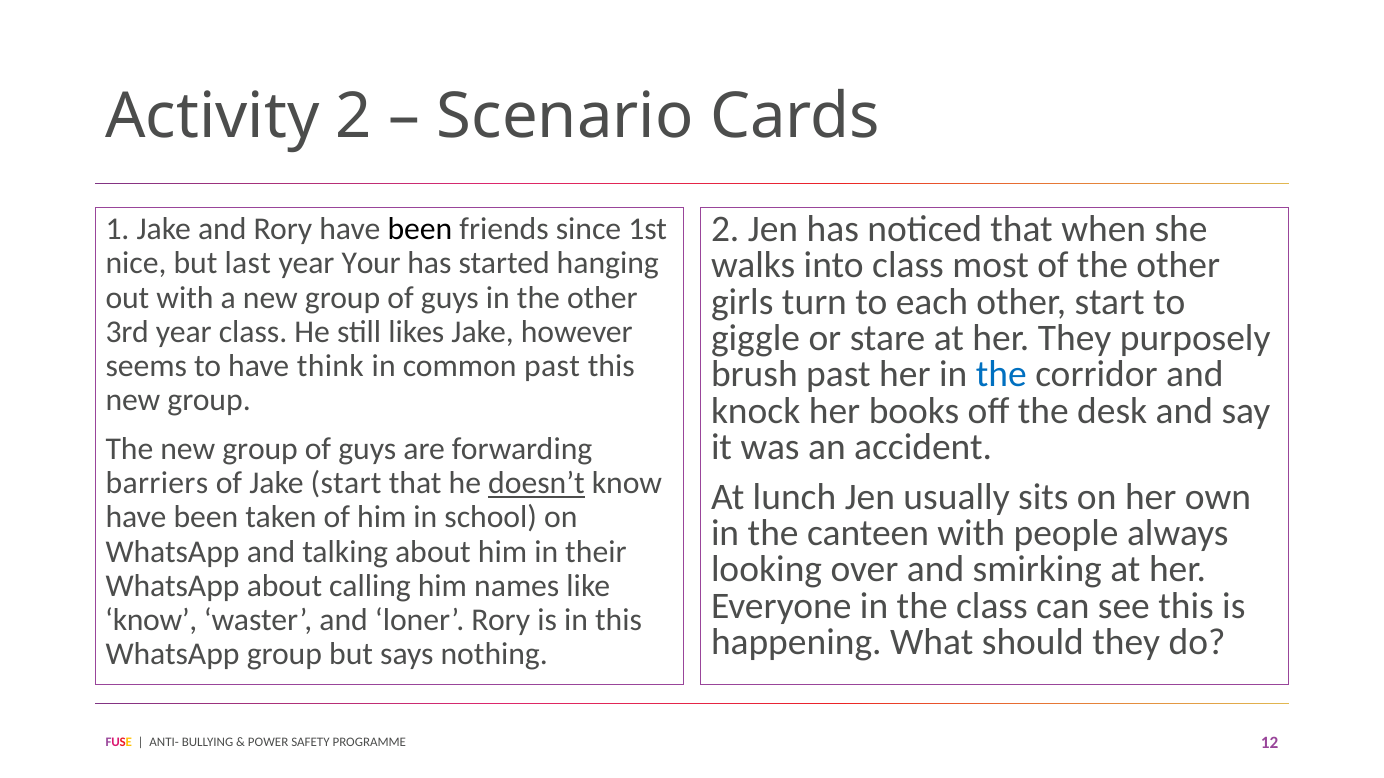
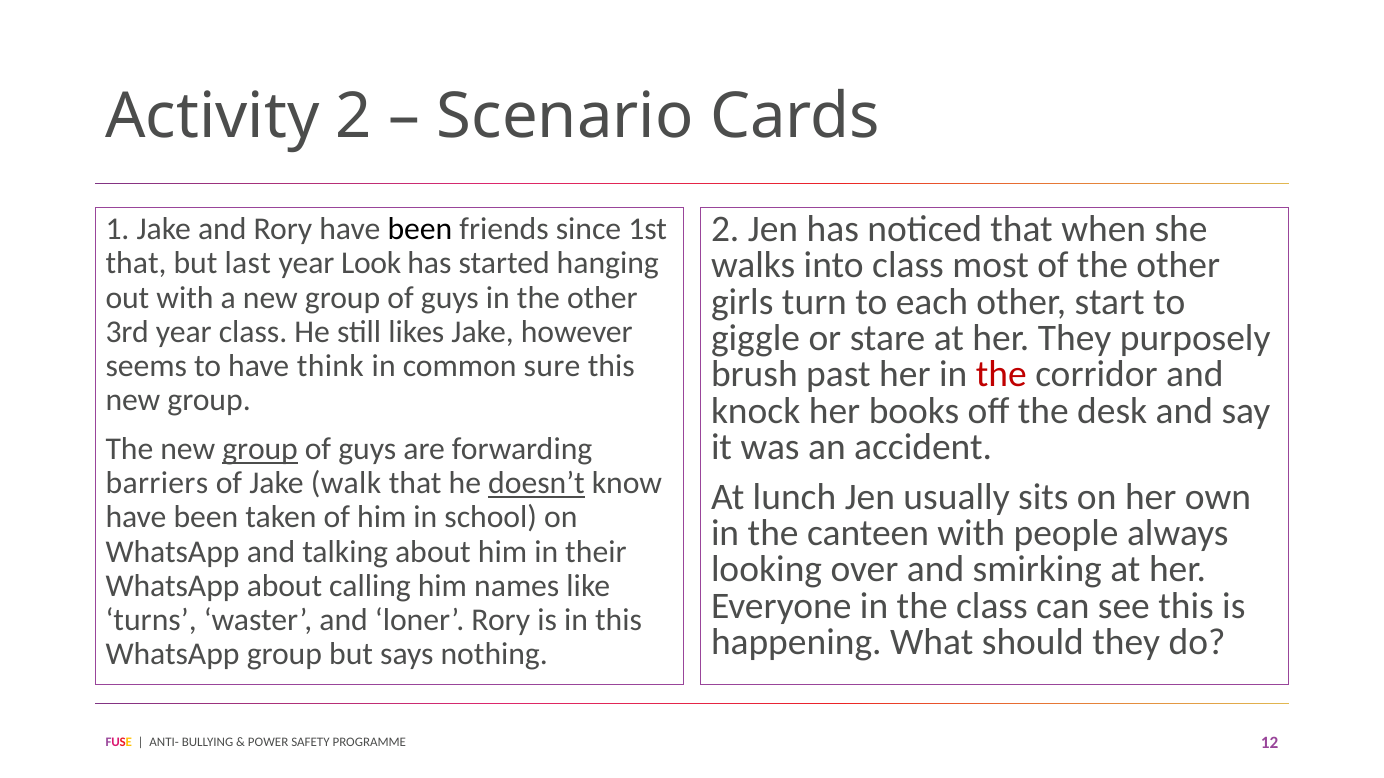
nice: nice -> that (136, 264)
Your: Your -> Look (371, 264)
common past: past -> sure (552, 366)
the colour: blue -> red (1001, 375)
group underline: none -> present (260, 449)
Jake start: start -> walk (346, 483)
know: know -> turns (151, 620)
